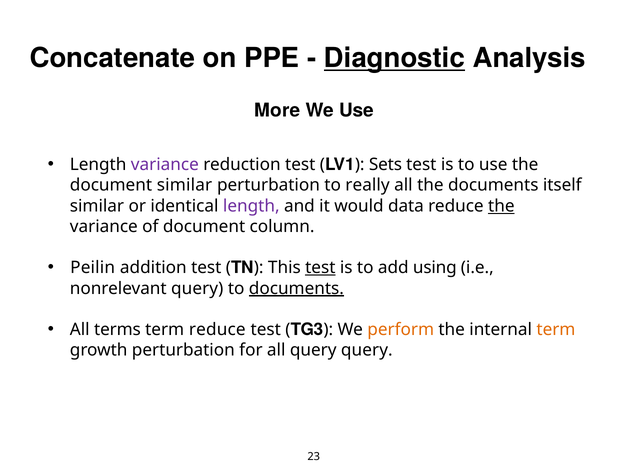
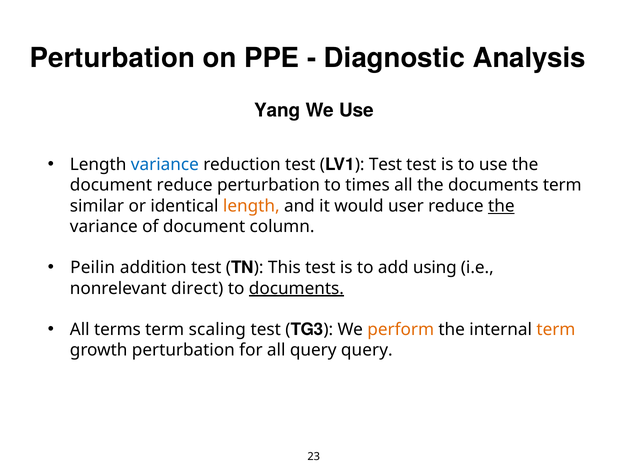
Concatenate: Concatenate -> Perturbation (112, 58)
Diagnostic underline: present -> none (394, 58)
More: More -> Yang (277, 110)
variance colour: purple -> blue (165, 165)
Sets: Sets -> Test (385, 165)
document similar: similar -> reduce (185, 185)
really: really -> times (368, 185)
documents itself: itself -> term (562, 185)
length colour: purple -> orange (251, 206)
data: data -> user (406, 206)
test underline: present -> none (320, 268)
nonrelevant query: query -> direct (197, 288)
term reduce: reduce -> scaling (217, 330)
